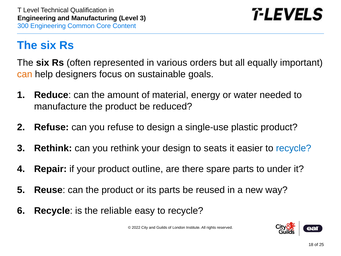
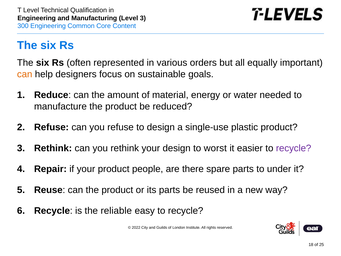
seats: seats -> worst (215, 148)
recycle colour: blue -> purple (294, 148)
outline: outline -> people (148, 169)
